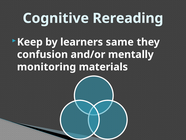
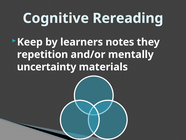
same: same -> notes (120, 42)
confusion: confusion -> repetition (43, 54)
monitoring: monitoring -> uncertainty (47, 67)
